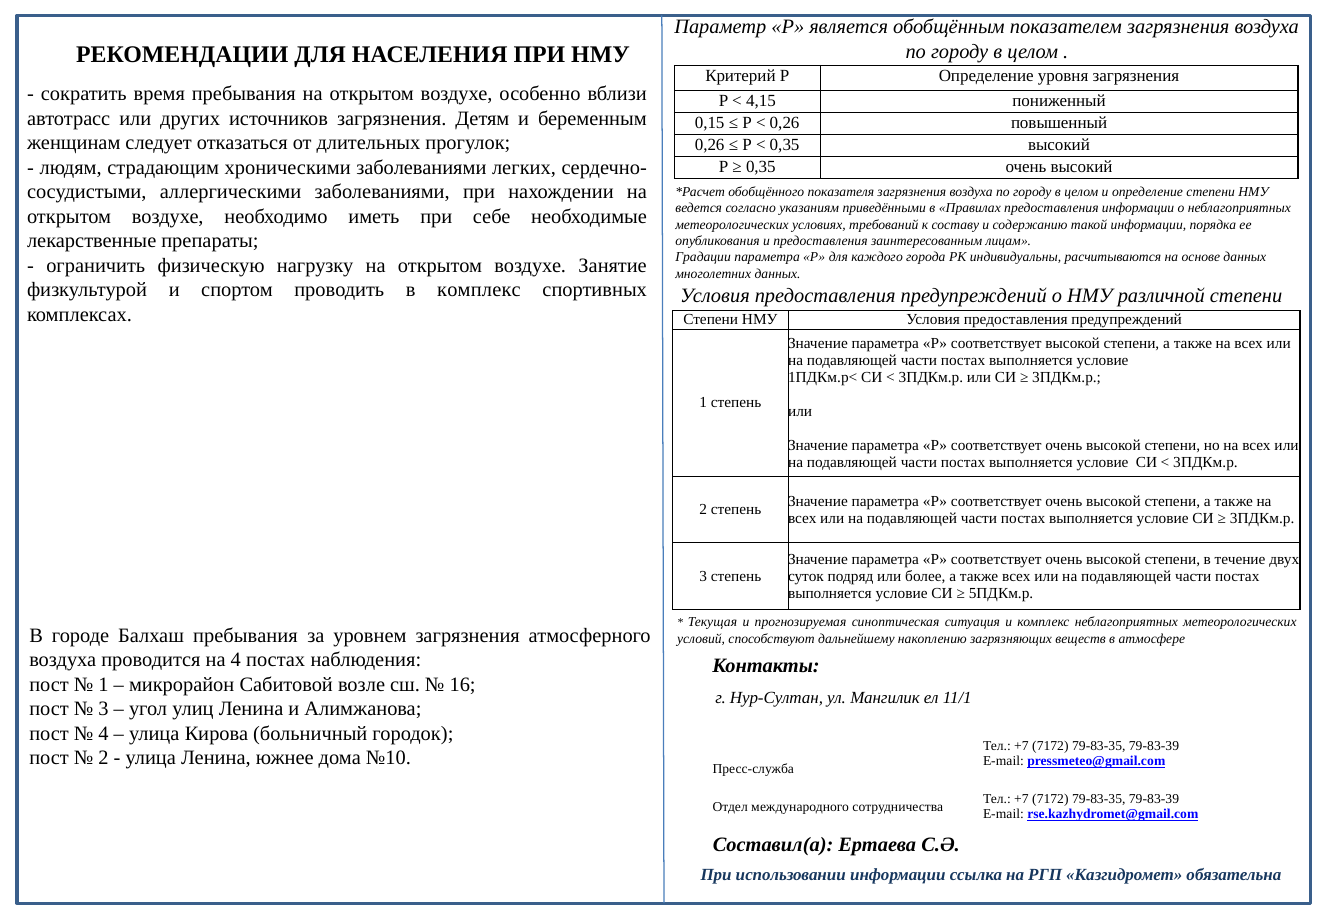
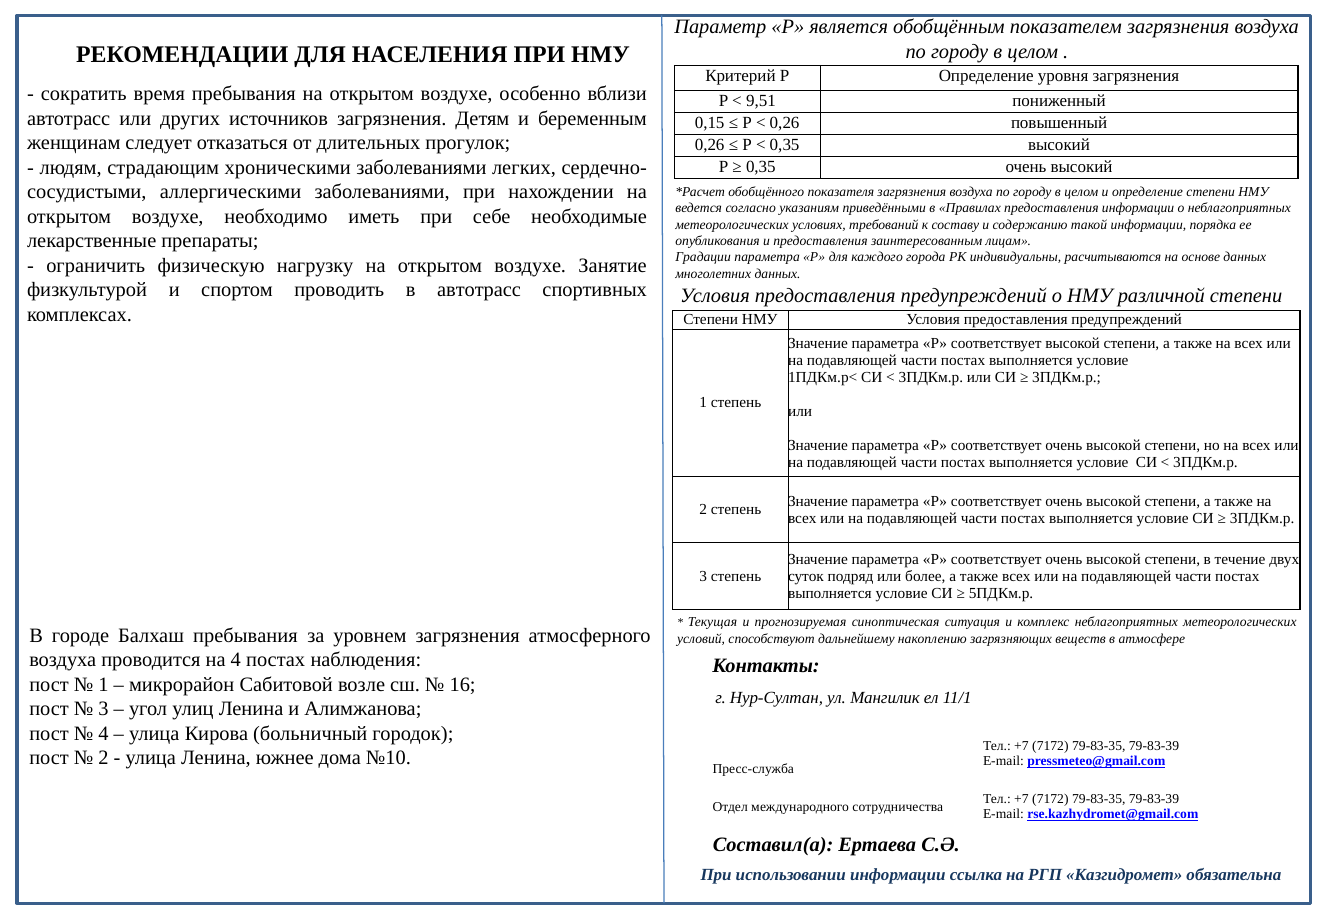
4,15: 4,15 -> 9,51 (761, 101)
в комплекс: комплекс -> автотрасс (479, 290)
